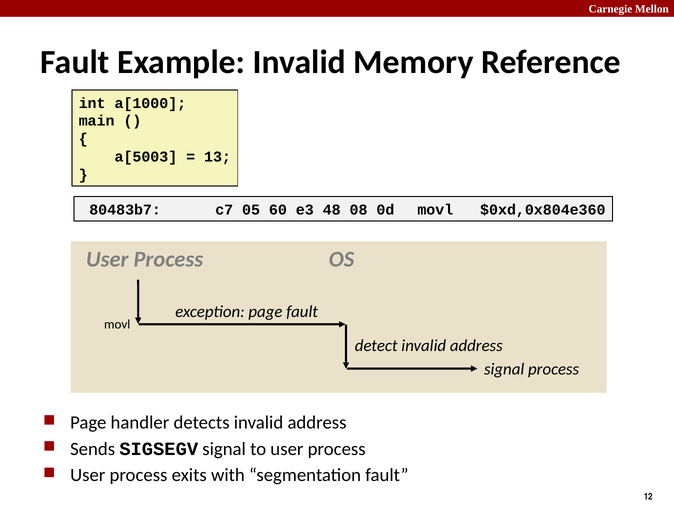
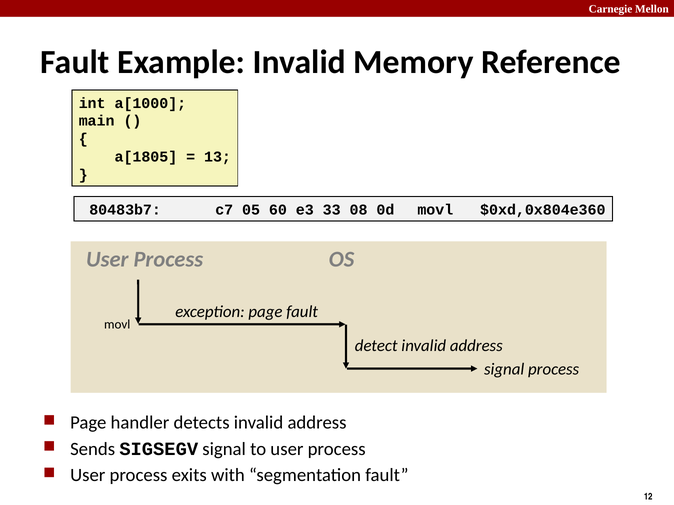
a[5003: a[5003 -> a[1805 (146, 157)
48: 48 -> 33 (332, 210)
